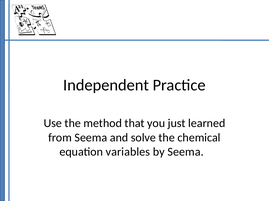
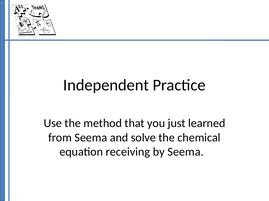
variables: variables -> receiving (128, 152)
